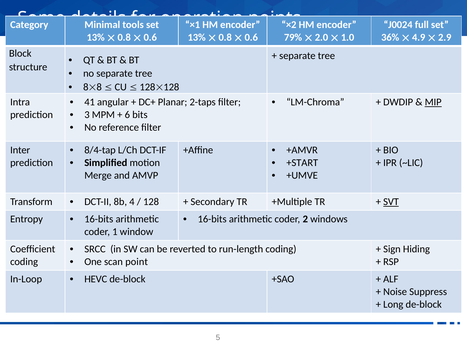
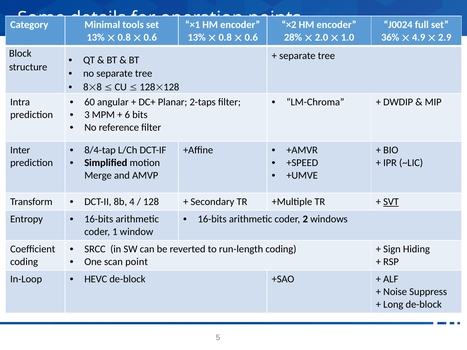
79%: 79% -> 28% (293, 37)
41: 41 -> 60 (90, 102)
MIP underline: present -> none (433, 102)
+START: +START -> +SPEED (302, 163)
